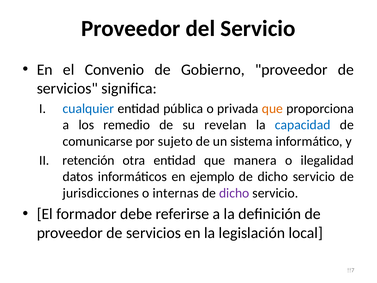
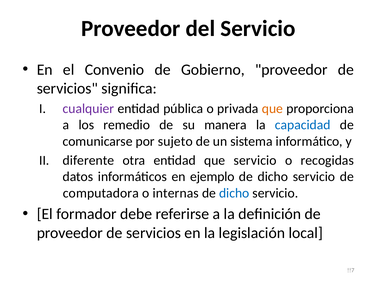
cualquier colour: blue -> purple (88, 109)
revelan: revelan -> manera (226, 125)
retención: retención -> diferente (88, 160)
que manera: manera -> servicio (255, 160)
ilegalidad: ilegalidad -> recogidas (327, 160)
jurisdicciones: jurisdicciones -> computadora (101, 193)
dicho colour: purple -> blue (234, 193)
